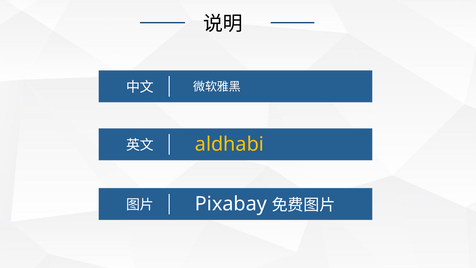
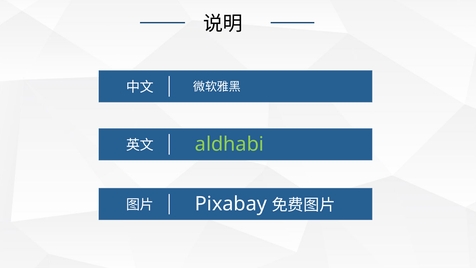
aldhabi colour: yellow -> light green (229, 144)
